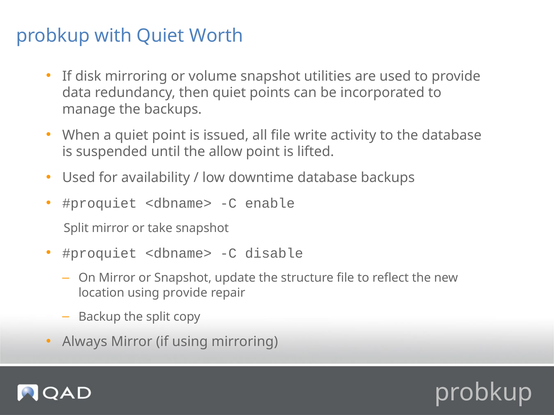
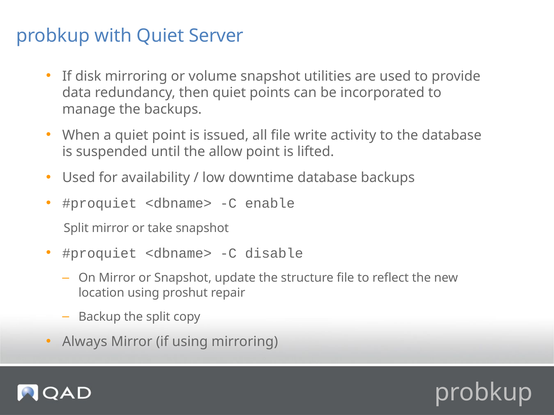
Worth: Worth -> Server (216, 36)
using provide: provide -> proshut (185, 293)
